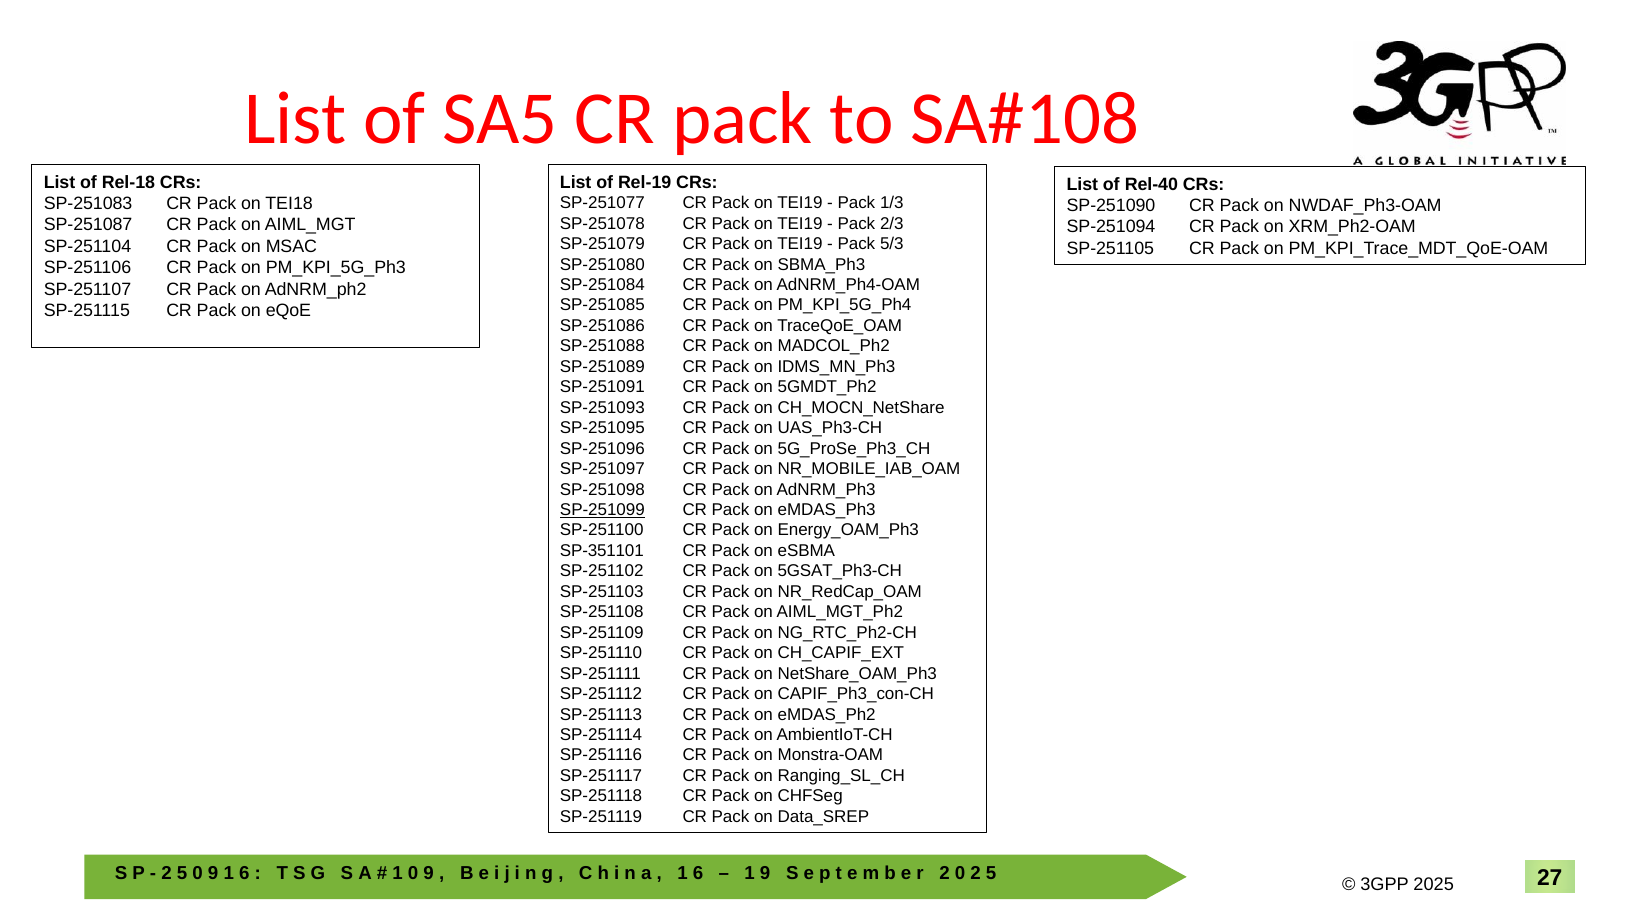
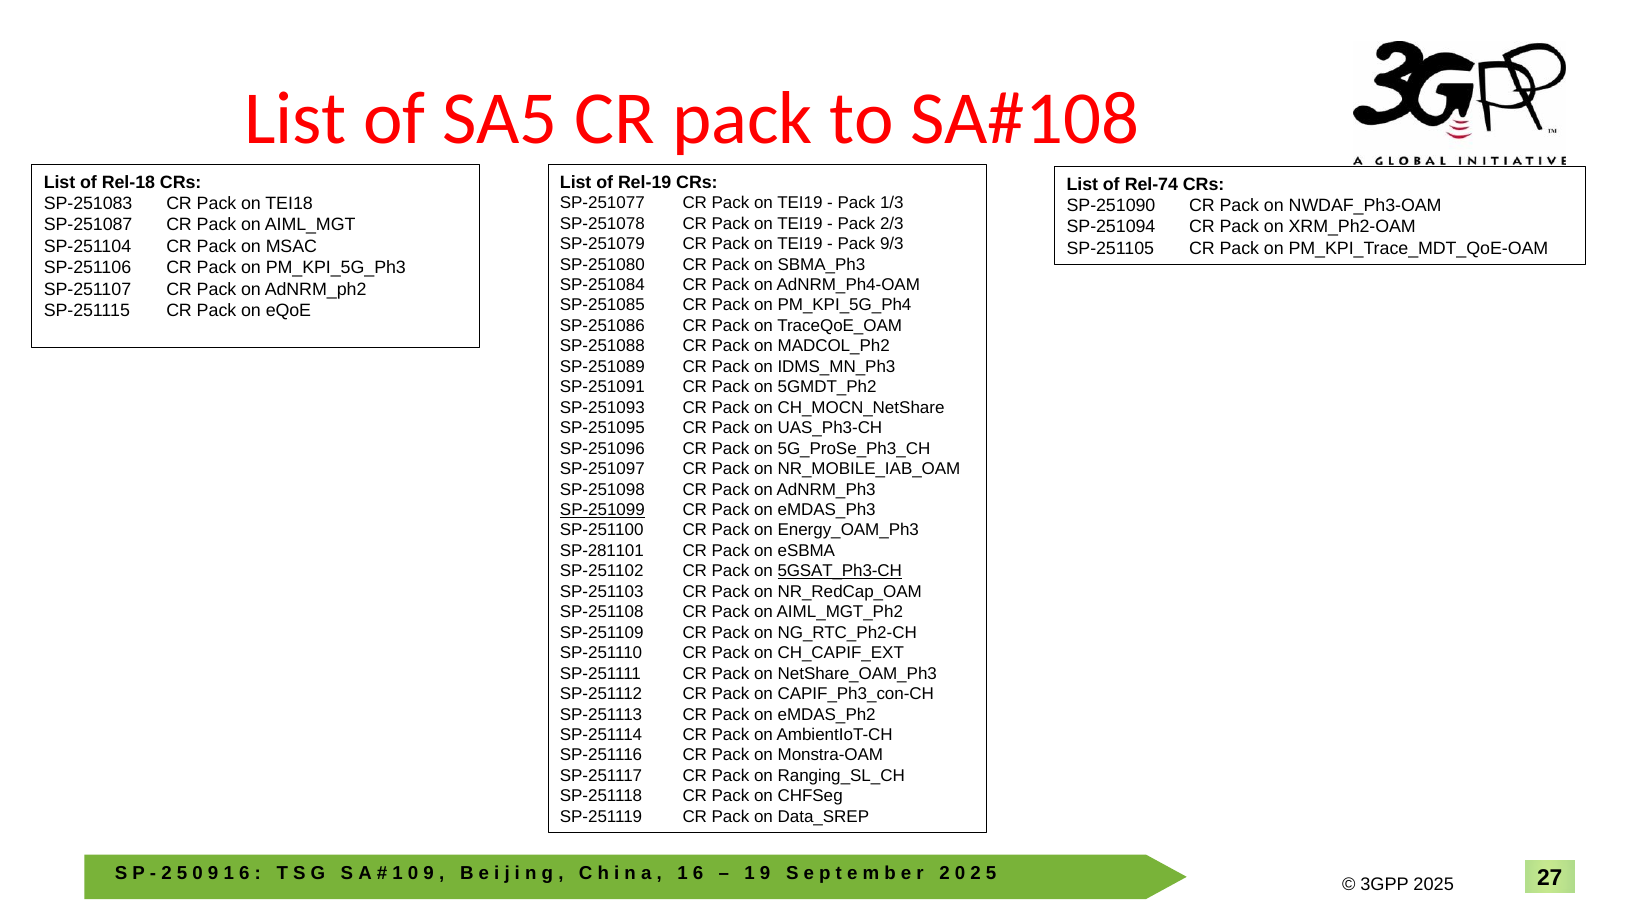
Rel-40: Rel-40 -> Rel-74 (1151, 184)
5/3: 5/3 -> 9/3 (892, 244)
SP-351101: SP-351101 -> SP-281101 (602, 551)
5GSAT_Ph3-CH underline: none -> present (840, 571)
